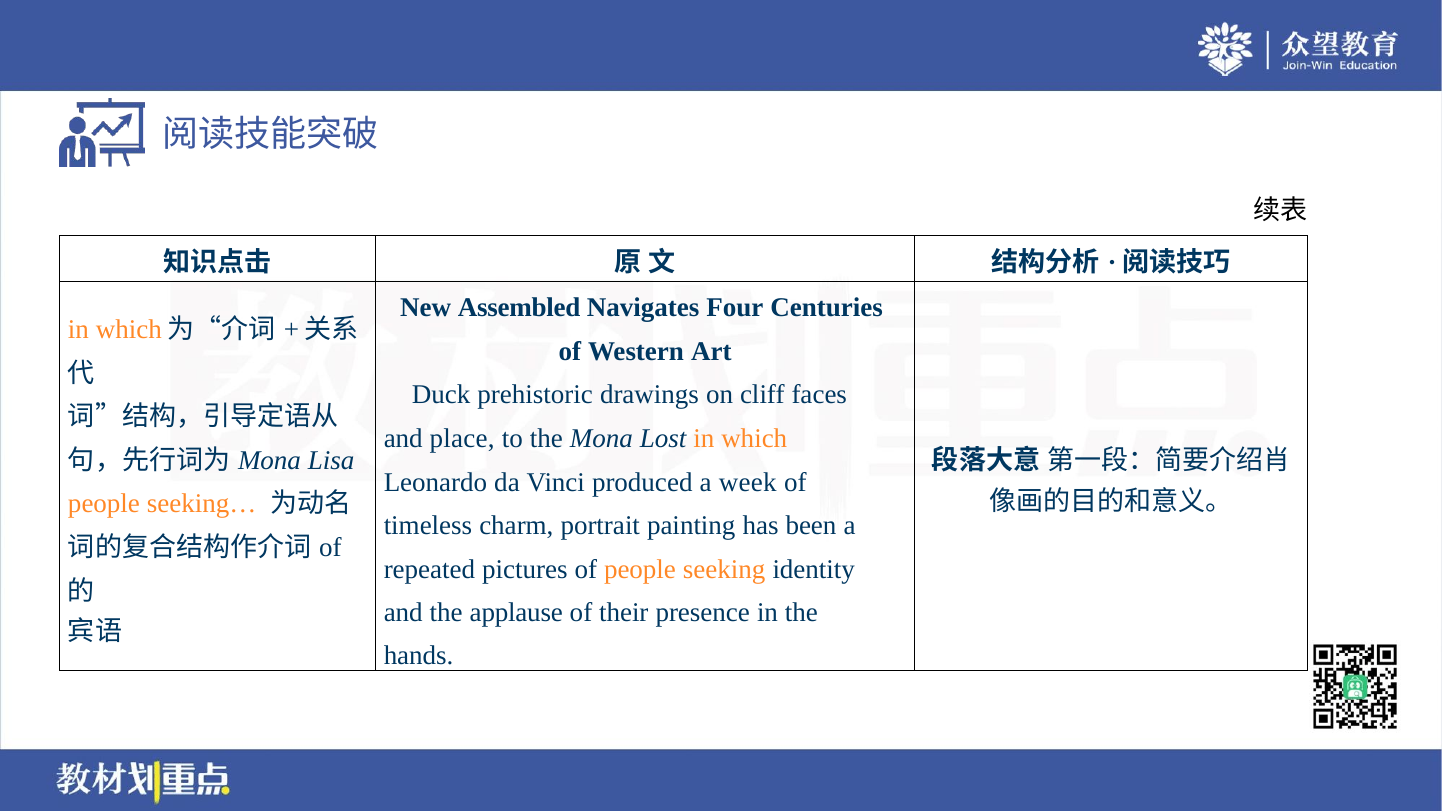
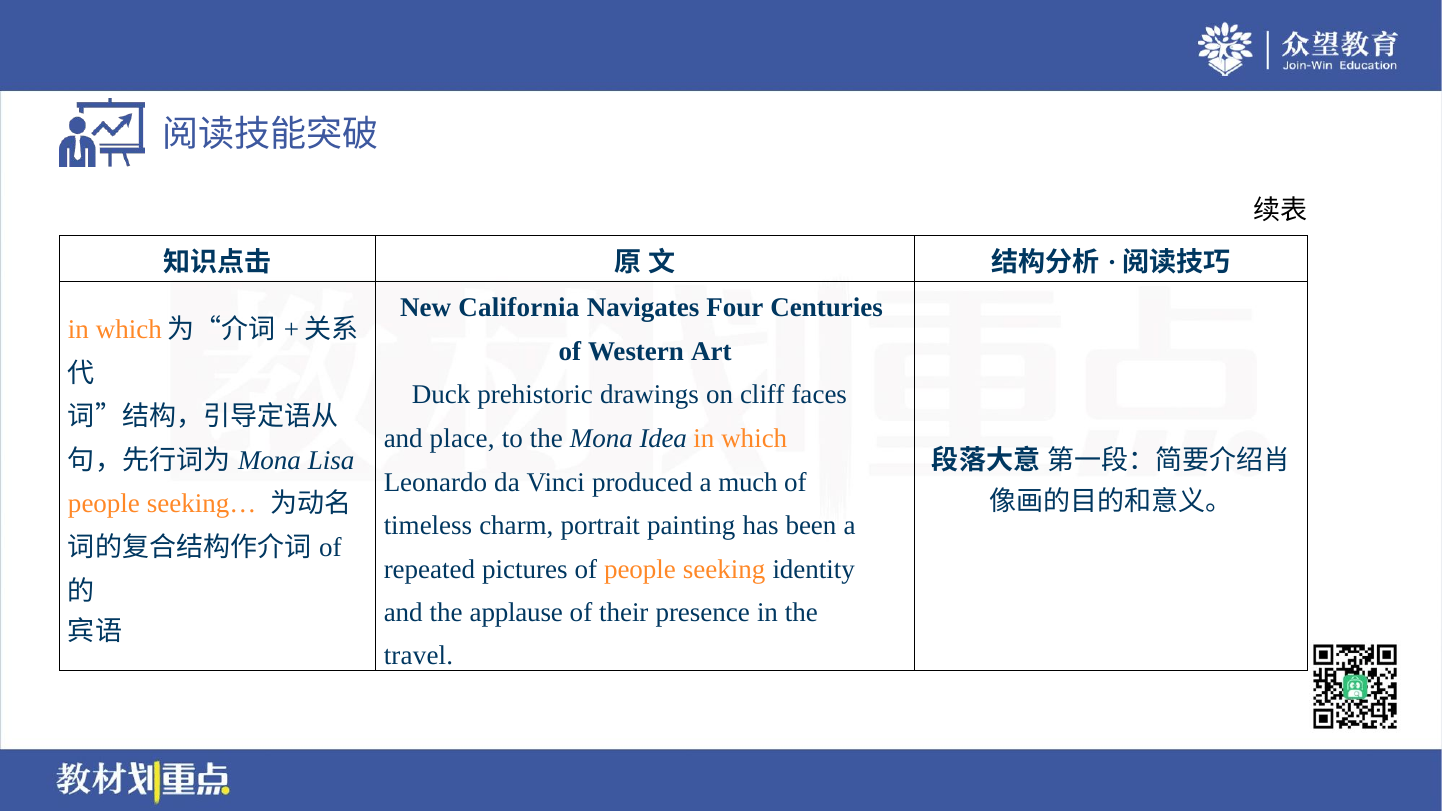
Assembled: Assembled -> California (519, 308)
Lost: Lost -> Idea (663, 439)
week: week -> much (748, 482)
hands: hands -> travel (418, 656)
